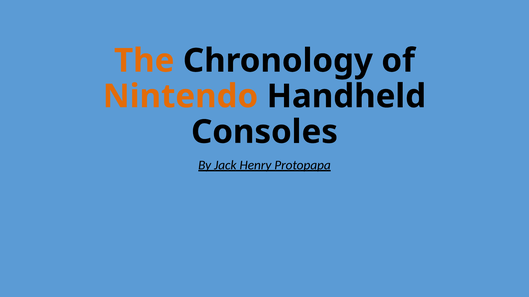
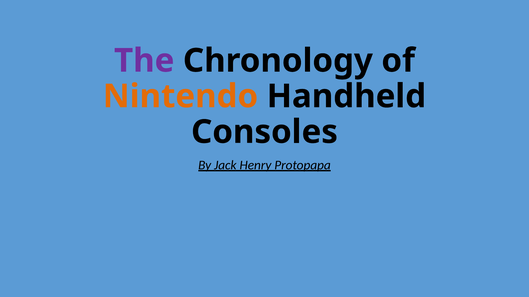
The colour: orange -> purple (144, 61)
